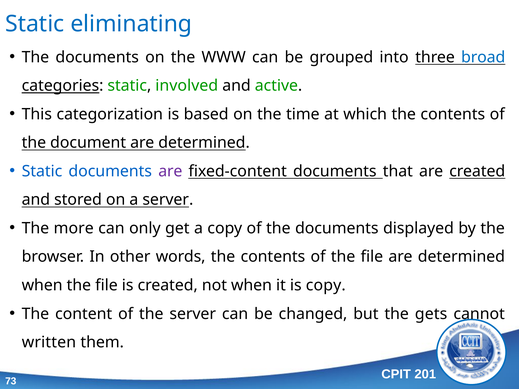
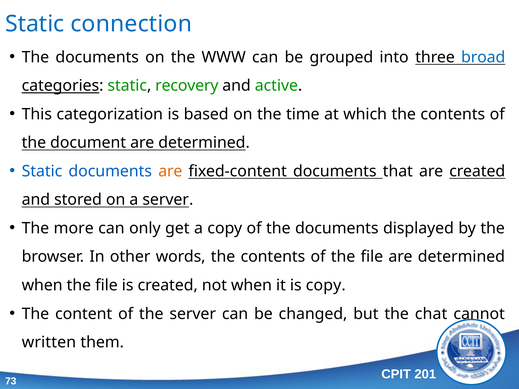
eliminating: eliminating -> connection (131, 24)
involved: involved -> recovery (187, 86)
are colour: purple -> orange (170, 171)
gets: gets -> chat (431, 314)
